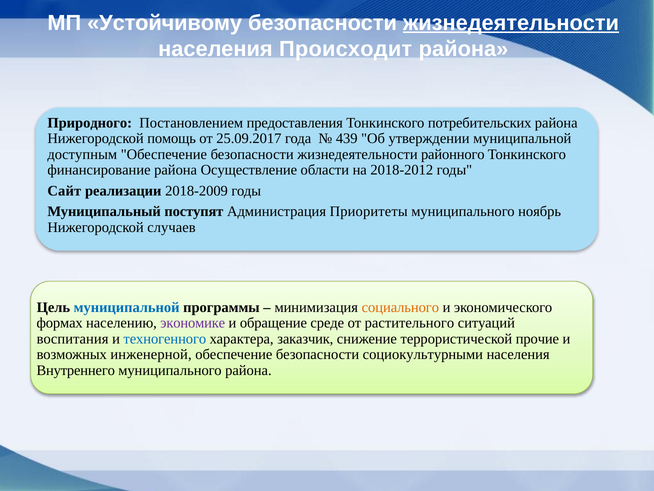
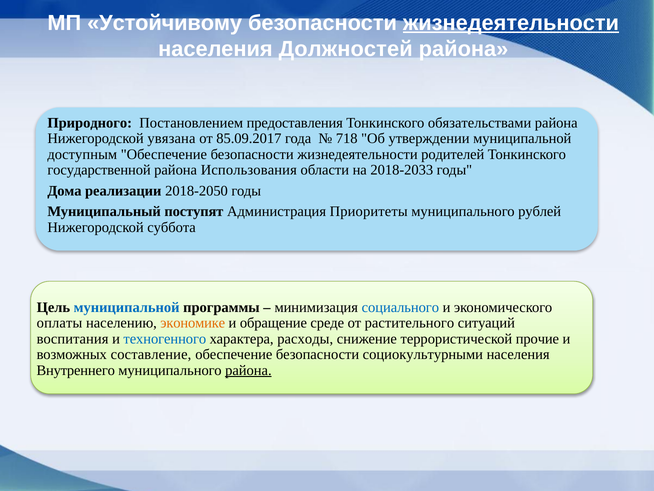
Происходит: Происходит -> Должностей (346, 49)
потребительских: потребительских -> обязательствами (480, 123)
помощь: помощь -> увязана (171, 138)
25.09.2017: 25.09.2017 -> 85.09.2017 (249, 138)
439: 439 -> 718 (347, 138)
районного: районного -> родителей (453, 154)
финансирование: финансирование -> государственной (99, 170)
Осуществление: Осуществление -> Использования (249, 170)
2018-2012: 2018-2012 -> 2018-2033 (402, 170)
Сайт: Сайт -> Дома (64, 191)
2018-2009: 2018-2009 -> 2018-2050 (197, 191)
ноябрь: ноябрь -> рублей (540, 211)
случаев: случаев -> суббота (172, 227)
социального colour: orange -> blue (400, 307)
формах: формах -> оплаты (59, 323)
экономике colour: purple -> orange (193, 323)
заказчик: заказчик -> расходы (305, 339)
инженерной: инженерной -> составление (151, 354)
района underline: none -> present (248, 370)
